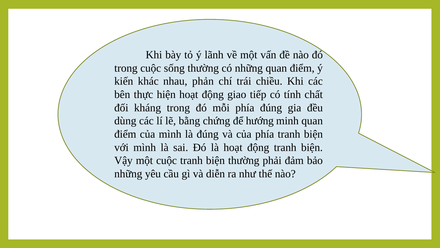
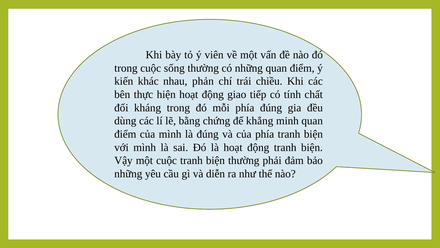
lãnh: lãnh -> viên (214, 55)
hướng: hướng -> khẳng (260, 121)
